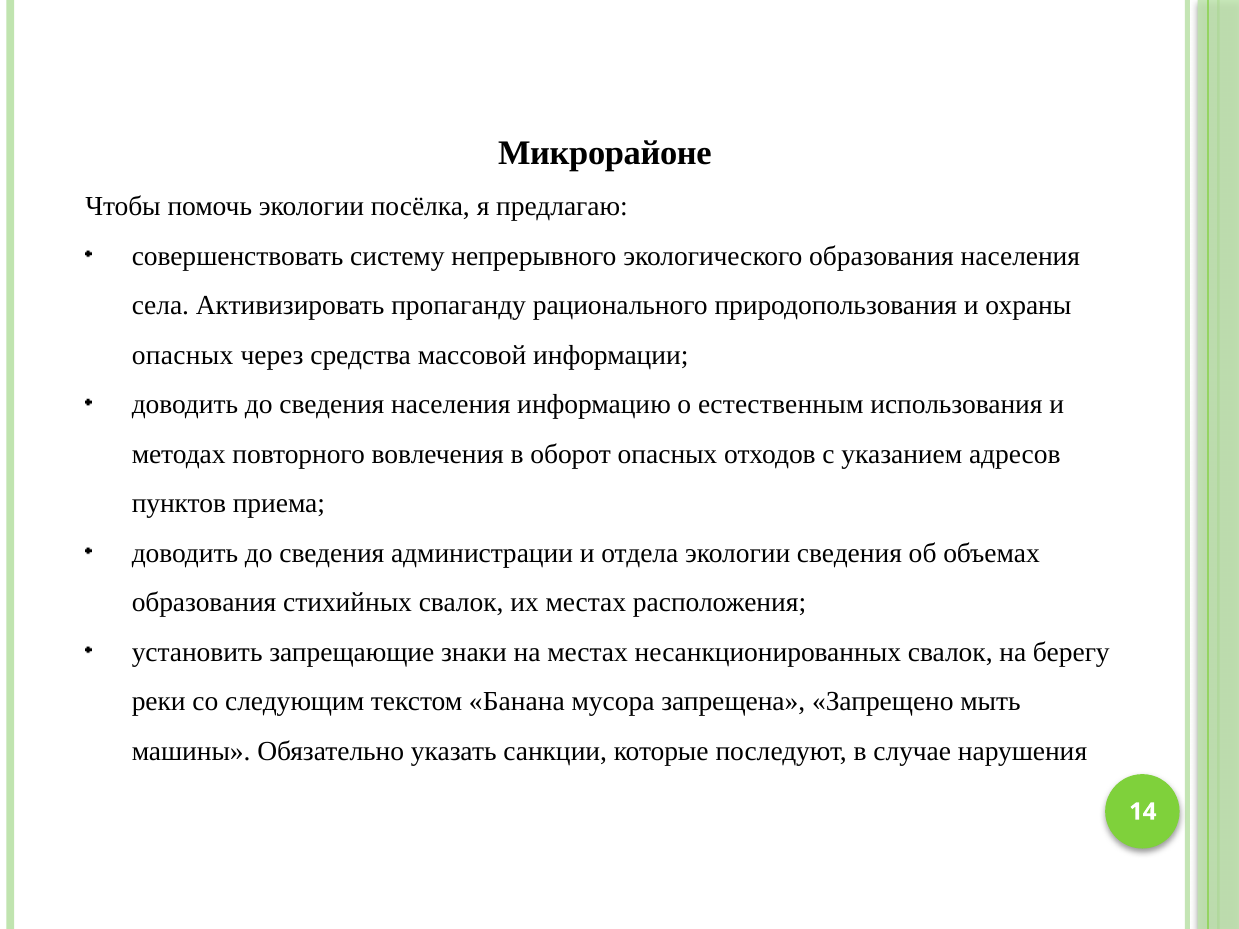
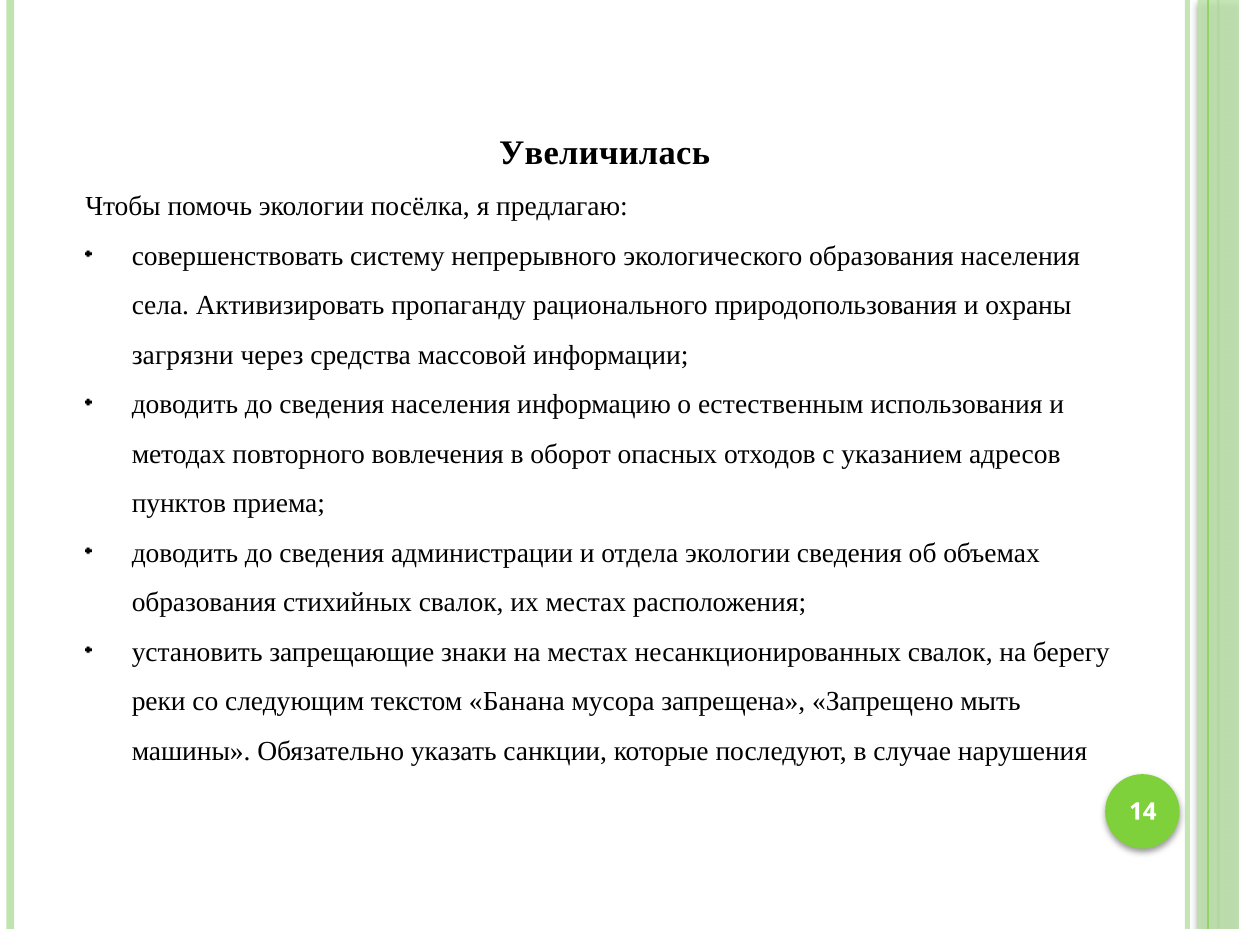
Микрорайоне: Микрорайоне -> Увеличилась (605, 153)
опасных: опасных -> загрязни (183, 355)
